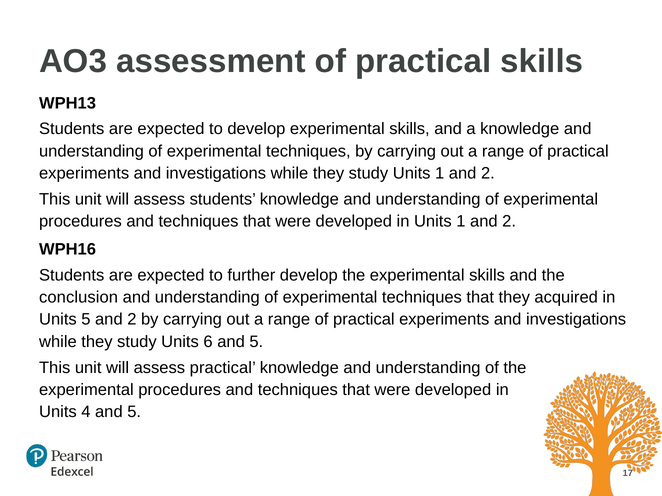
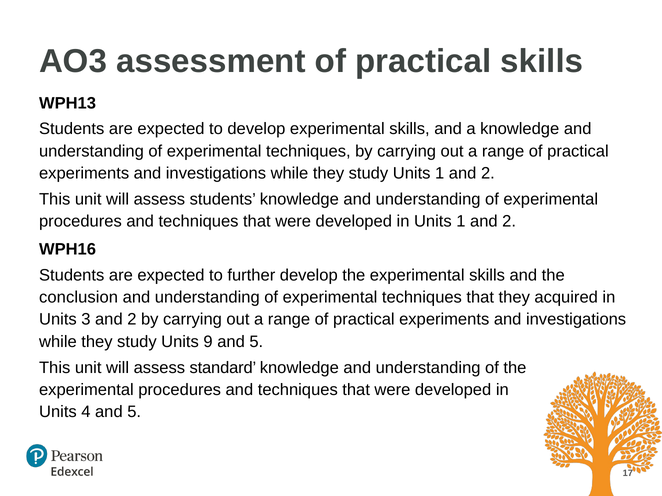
Units 5: 5 -> 3 (86, 320)
6: 6 -> 9 (208, 342)
assess practical: practical -> standard (223, 368)
